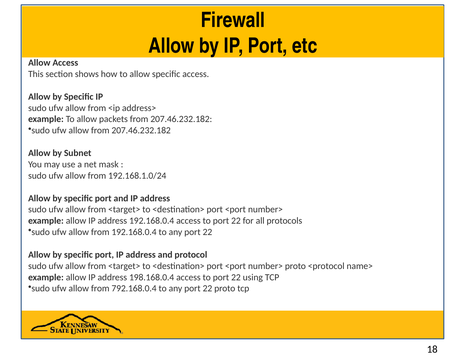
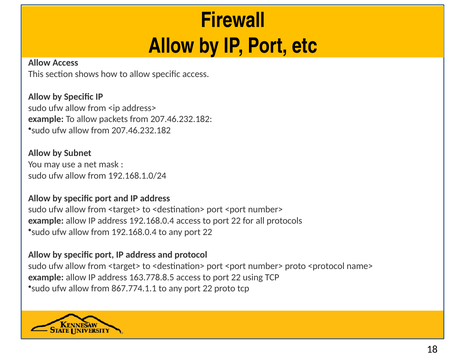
198.168.0.4: 198.168.0.4 -> 163.778.8.5 (152, 277)
792.168.0.4: 792.168.0.4 -> 867.774.1.1 (134, 288)
